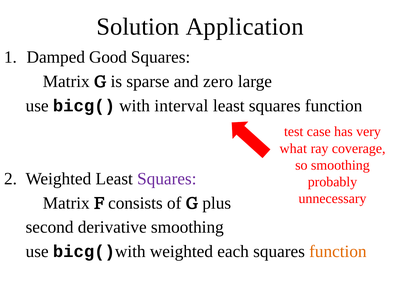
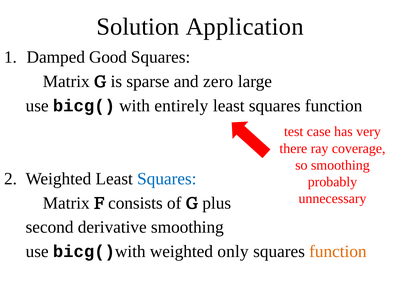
interval: interval -> entirely (181, 106)
what: what -> there (293, 148)
Squares colour: purple -> blue (167, 179)
each: each -> only (233, 251)
